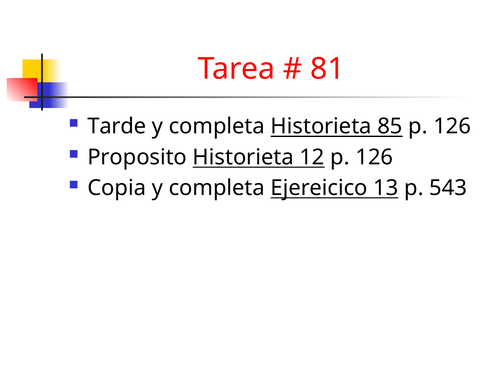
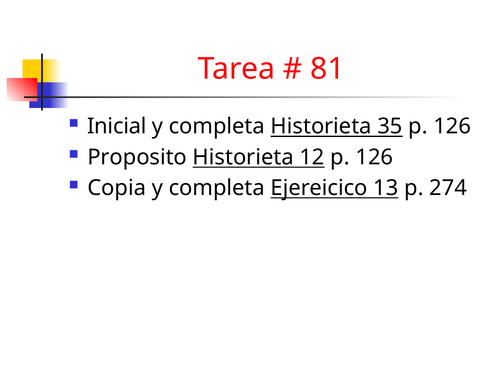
Tarde: Tarde -> Inicial (117, 126)
85: 85 -> 35 (390, 126)
543: 543 -> 274 (448, 188)
